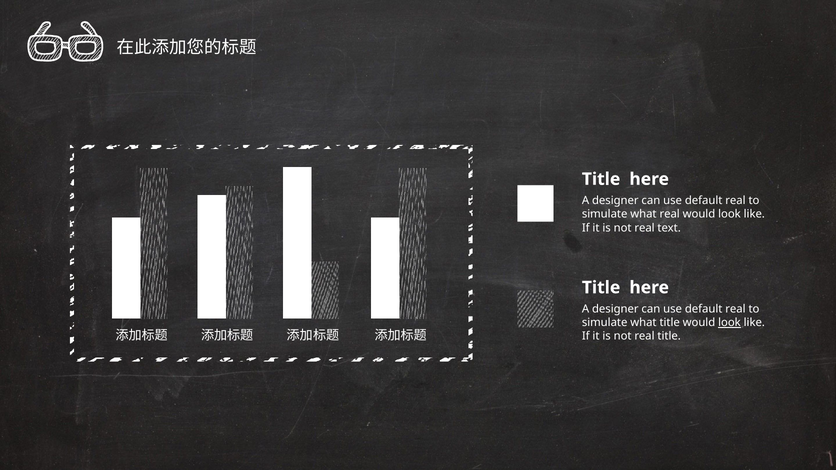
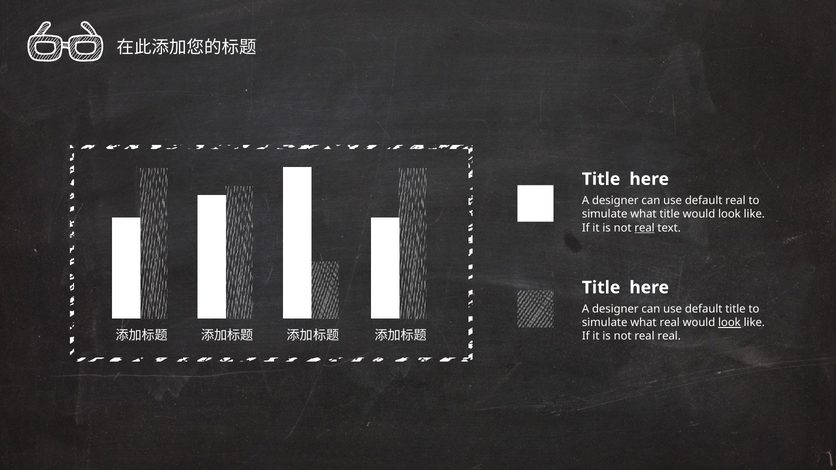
what real: real -> title (670, 214)
real underline: none -> present (645, 228)
real: real -> title (735, 309)
what title: title -> real (670, 323)
real title: title -> real (669, 336)
